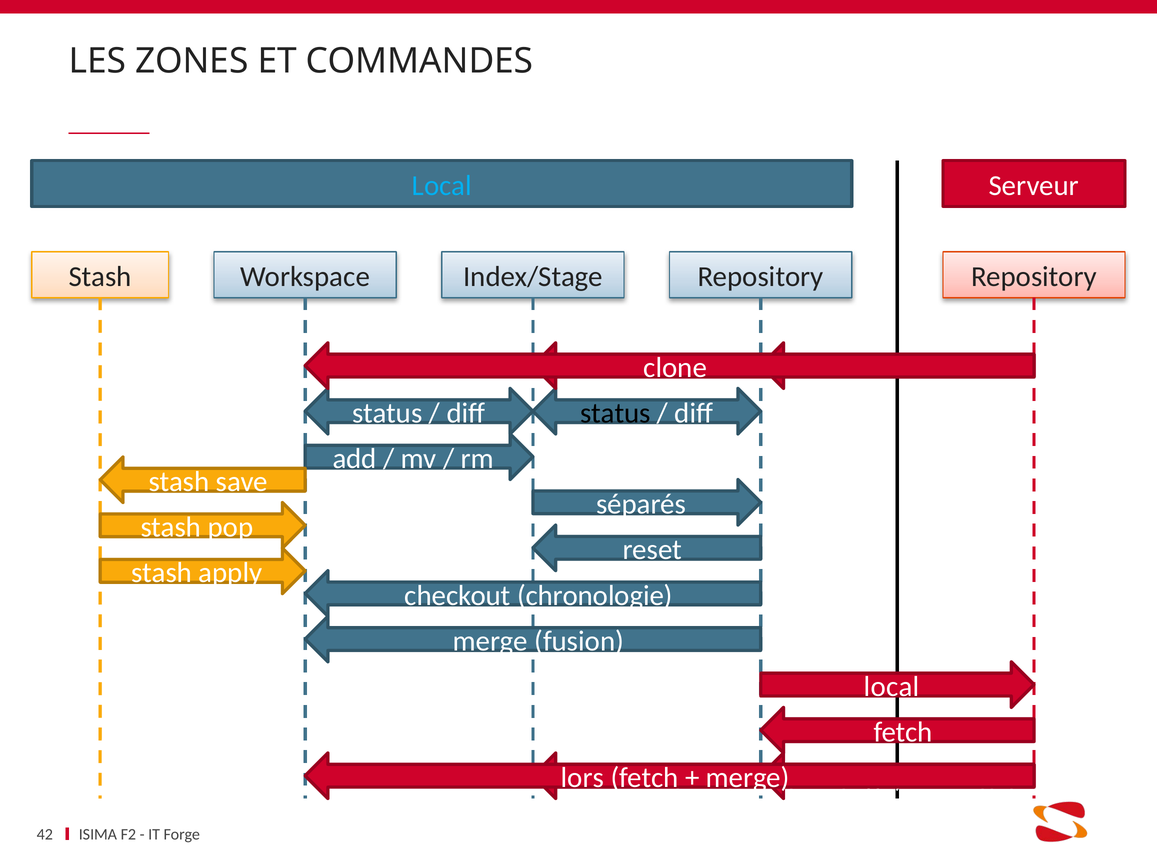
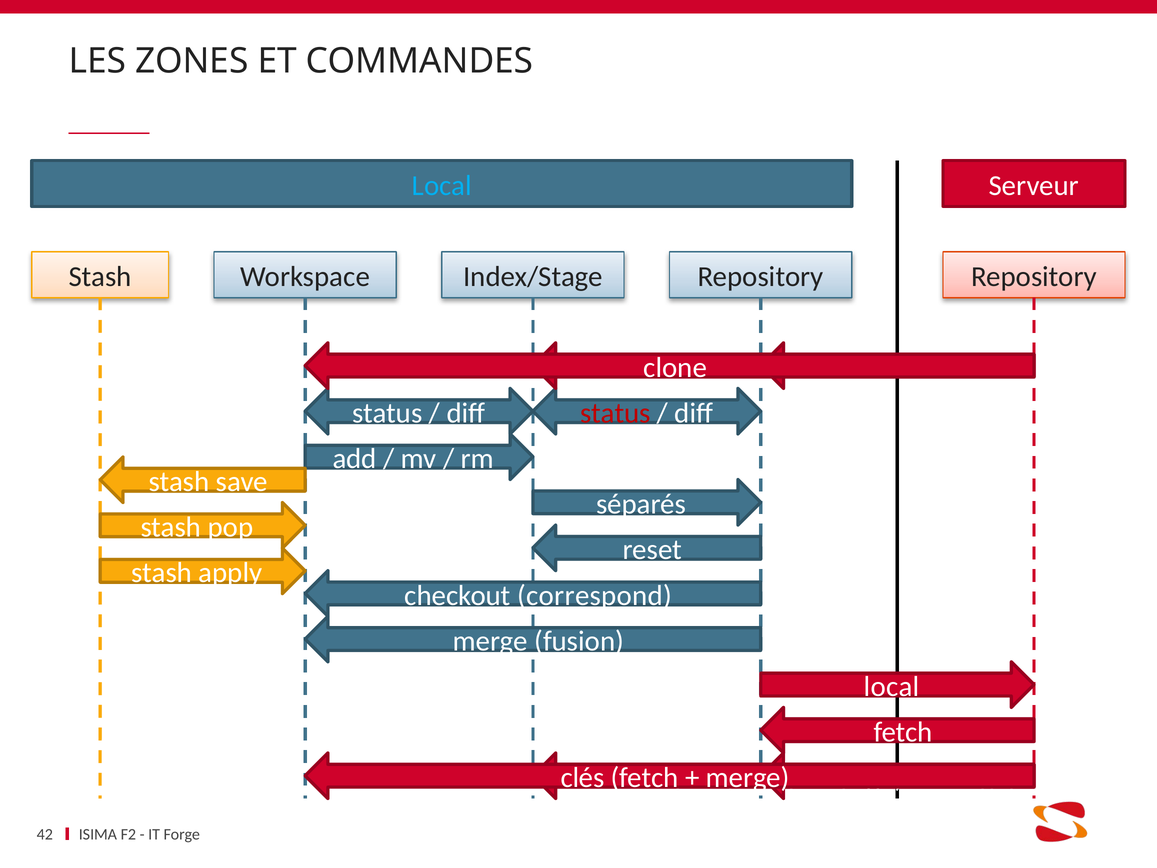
status colour: black -> red (615, 413)
chronologie: chronologie -> correspond (595, 595)
lors: lors -> clés (583, 778)
